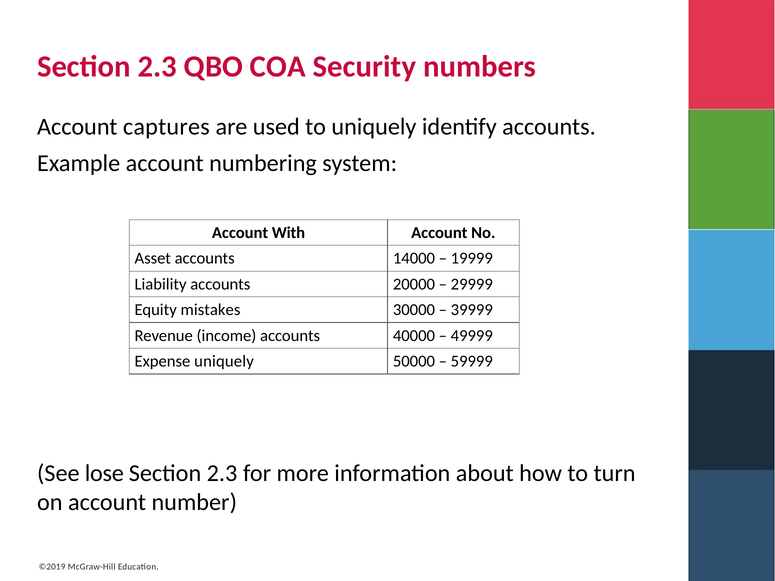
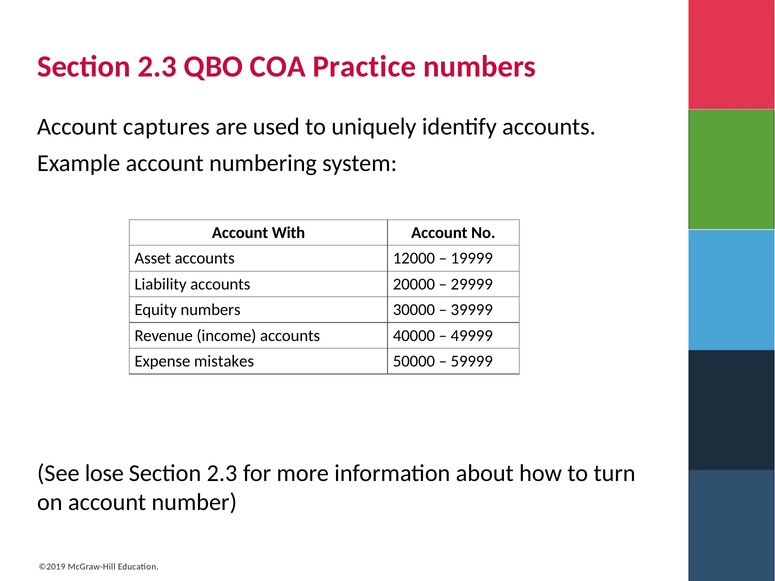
Security: Security -> Practice (364, 67)
14000: 14000 -> 12000 (414, 259)
Equity mistakes: mistakes -> numbers (211, 310)
Expense uniquely: uniquely -> mistakes (224, 361)
